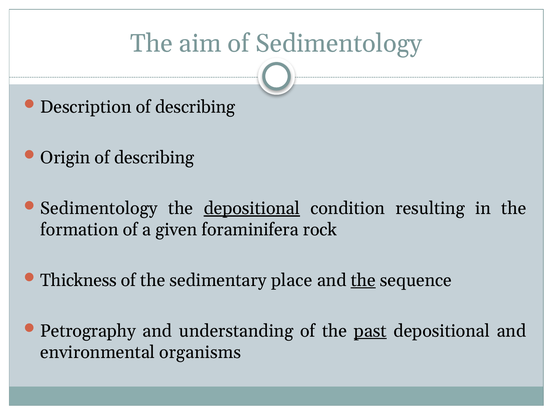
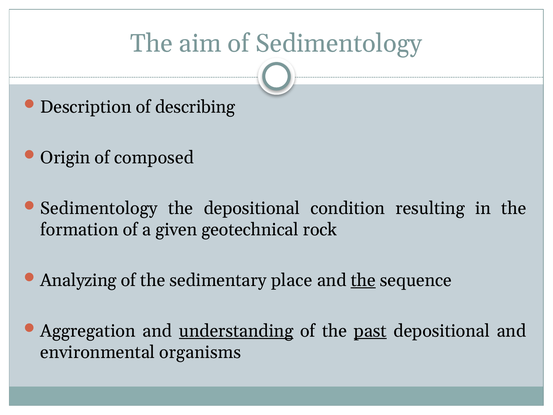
Origin of describing: describing -> composed (154, 158)
depositional underline: present -> none (252, 208)
foraminifera: foraminifera -> geotechnical (250, 229)
Thickness: Thickness -> Analyzing (78, 280)
Petrography: Petrography -> Aggregation (88, 331)
understanding underline: none -> present (236, 331)
